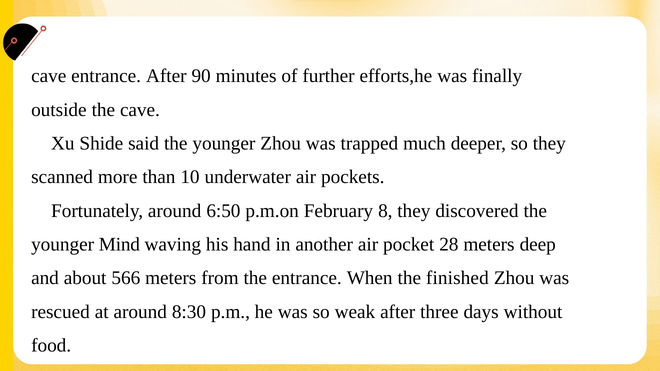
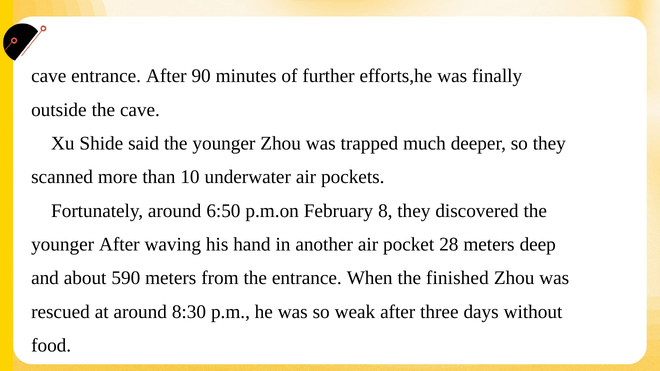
younger Mind: Mind -> After (119, 245)
566: 566 -> 590 (126, 278)
